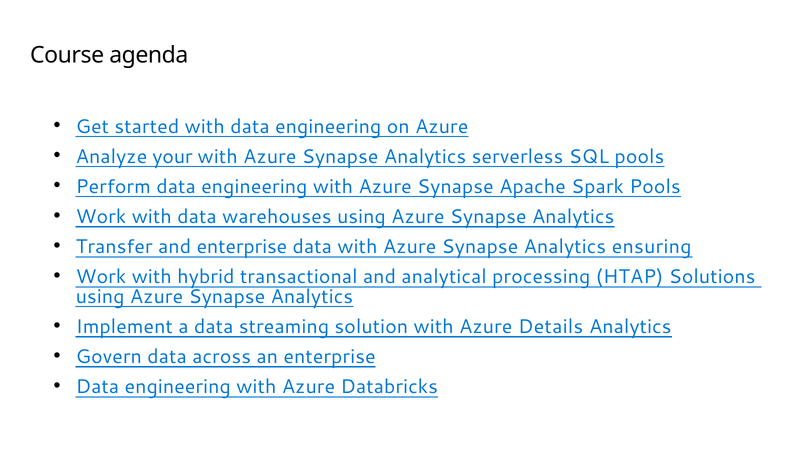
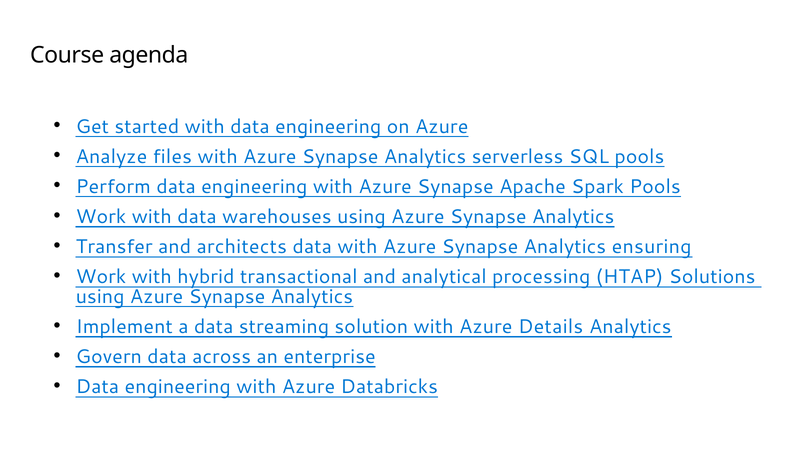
your: your -> files (172, 157)
and enterprise: enterprise -> architects (242, 247)
